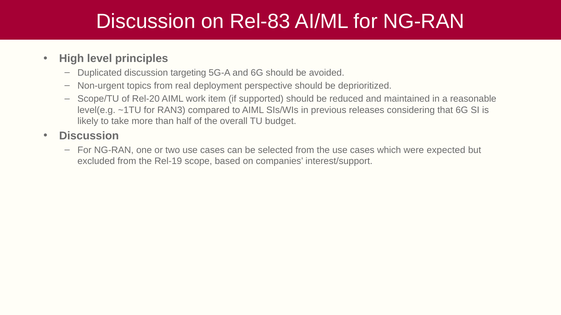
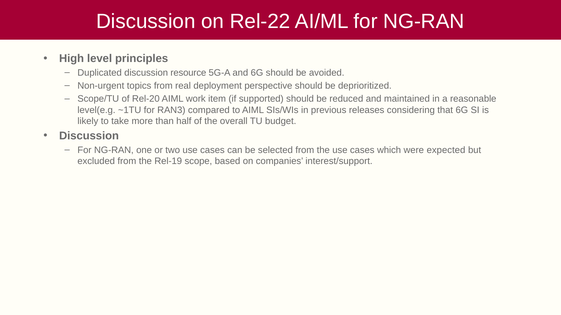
Rel-83: Rel-83 -> Rel-22 (260, 21)
targeting: targeting -> resource (188, 73)
